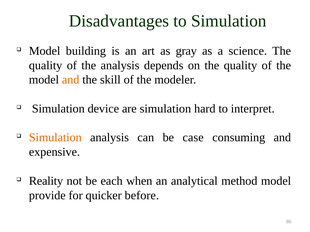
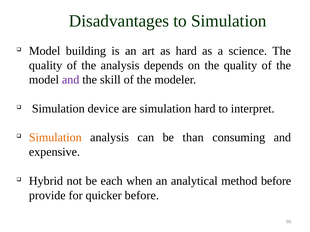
as gray: gray -> hard (186, 51)
and colour: orange -> purple (71, 80)
case: case -> than (193, 138)
Reality: Reality -> Hybrid (46, 181)
method model: model -> before (276, 181)
